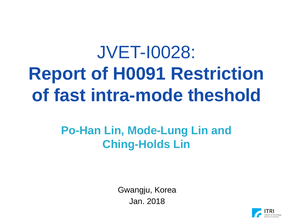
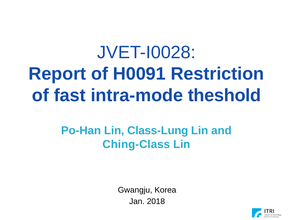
Mode-Lung: Mode-Lung -> Class-Lung (158, 130)
Ching-Holds: Ching-Holds -> Ching-Class (136, 144)
